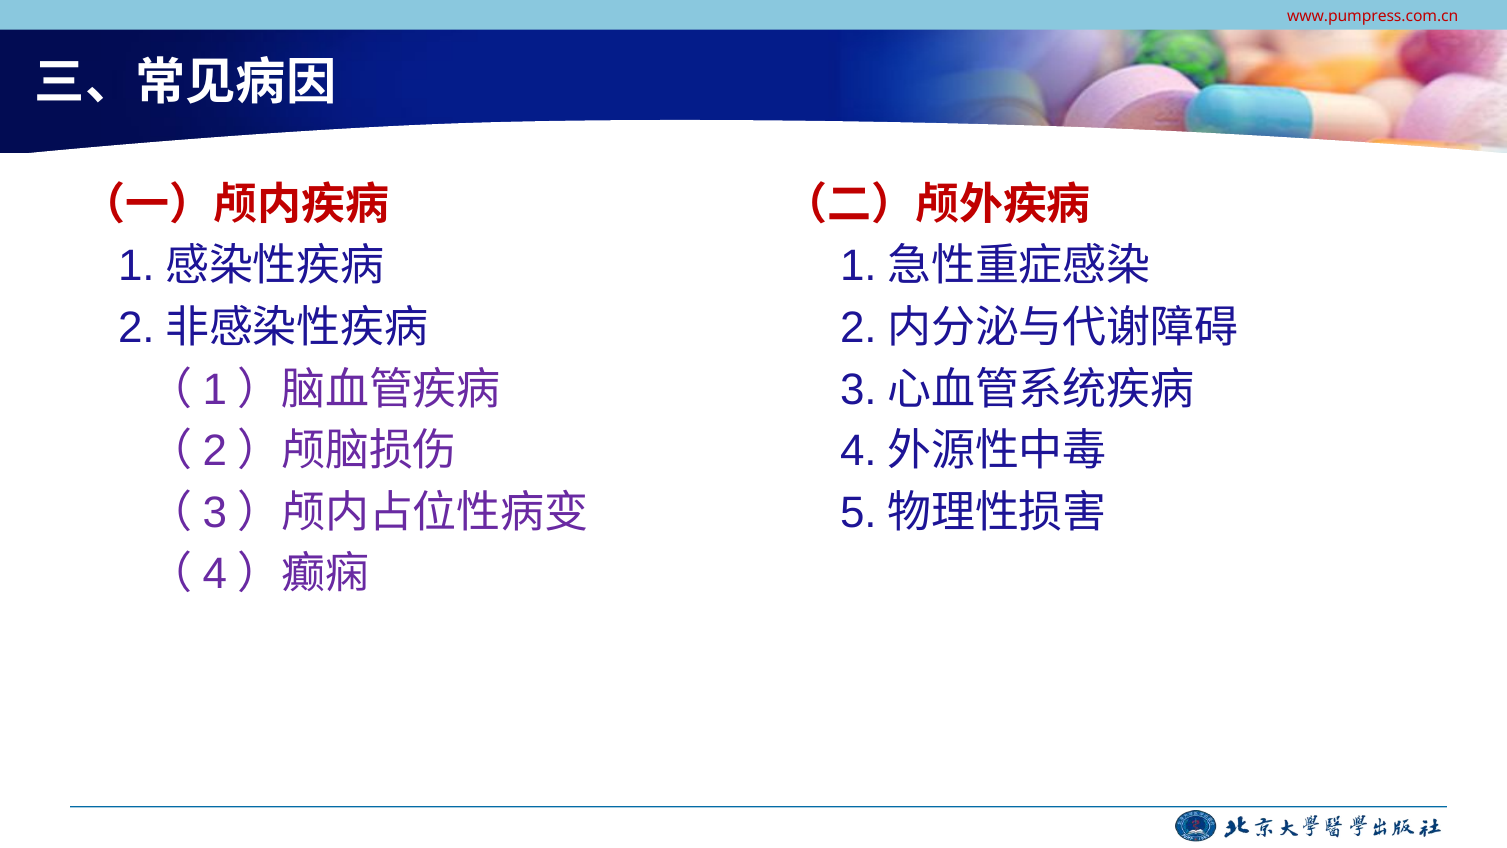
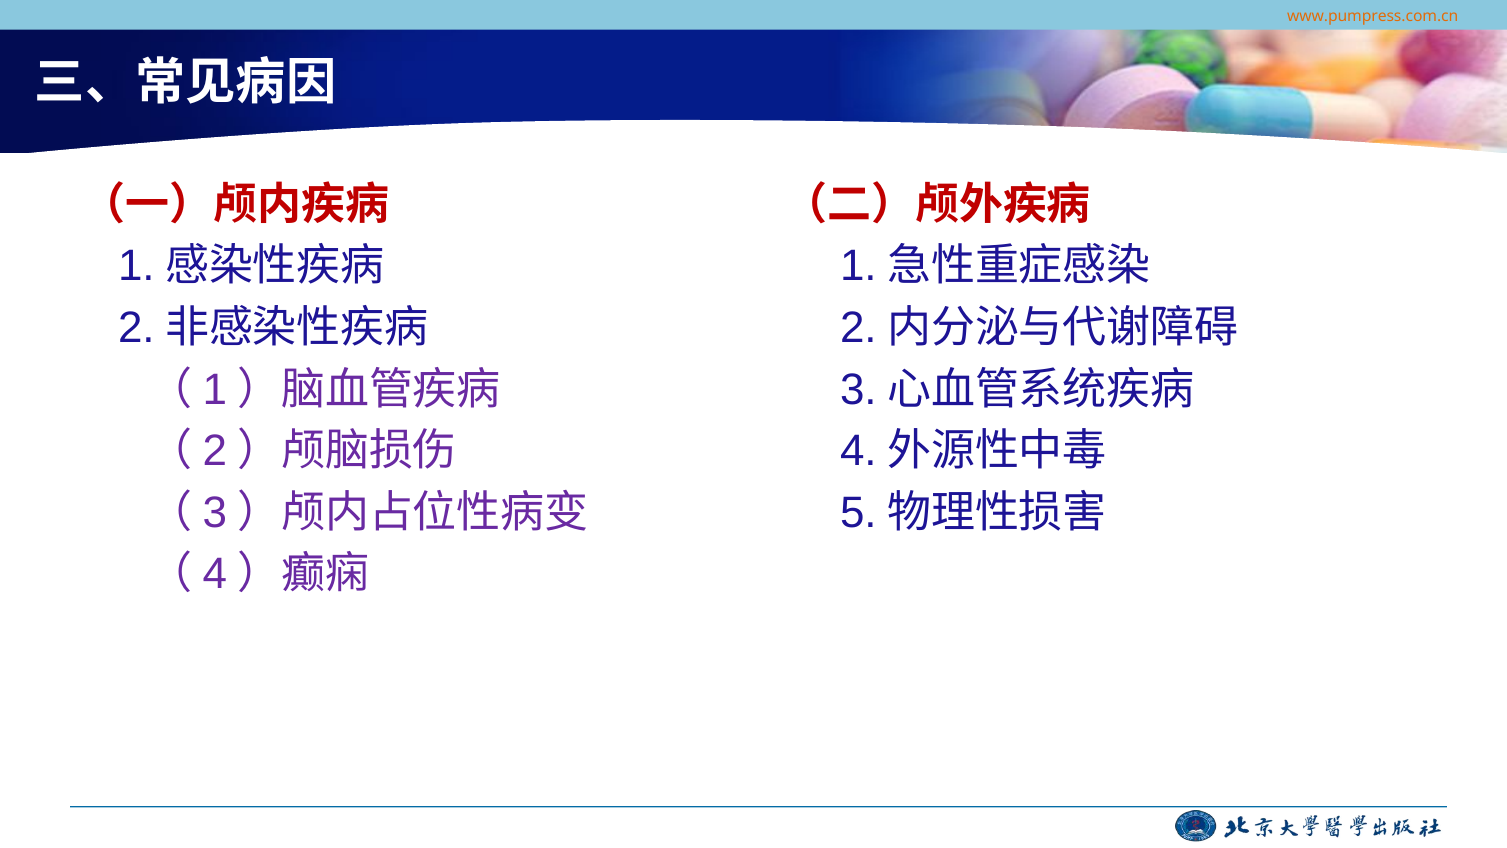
www.pumpress.com.cn colour: red -> orange (1373, 16)
